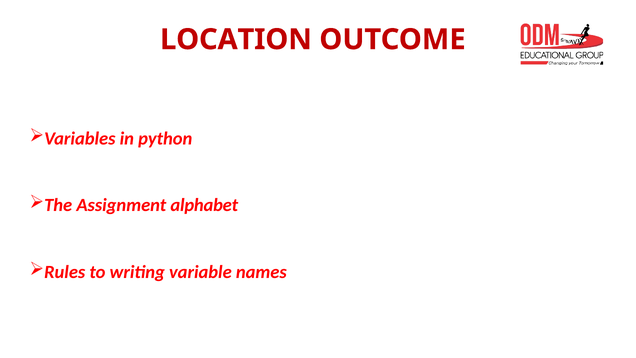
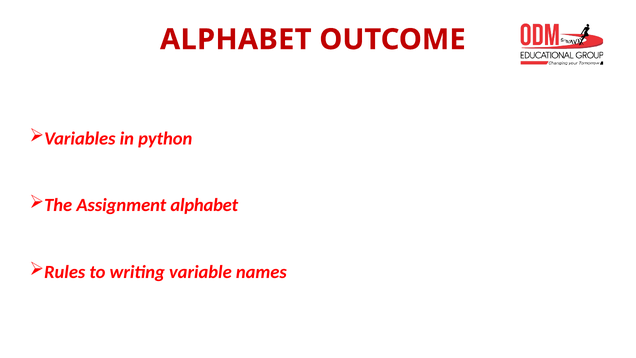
LOCATION: LOCATION -> ALPHABET (236, 39)
